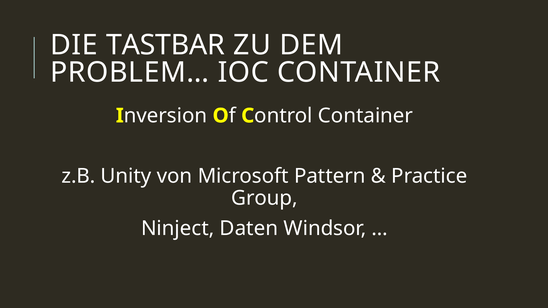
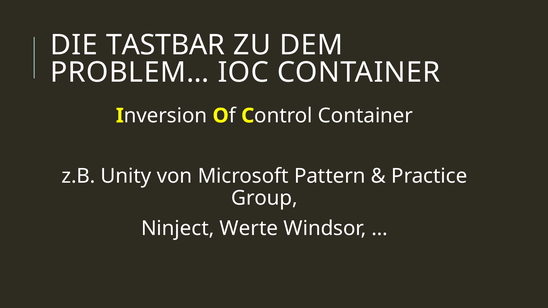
Daten: Daten -> Werte (249, 229)
